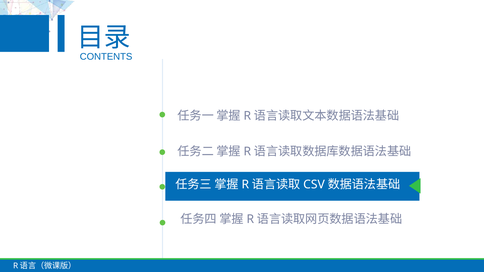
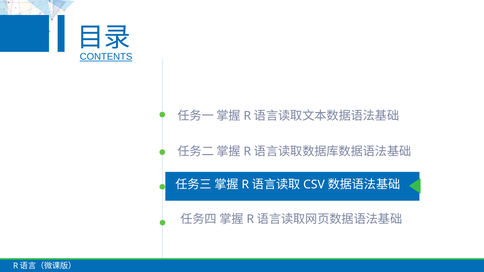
CONTENTS underline: none -> present (106, 57)
